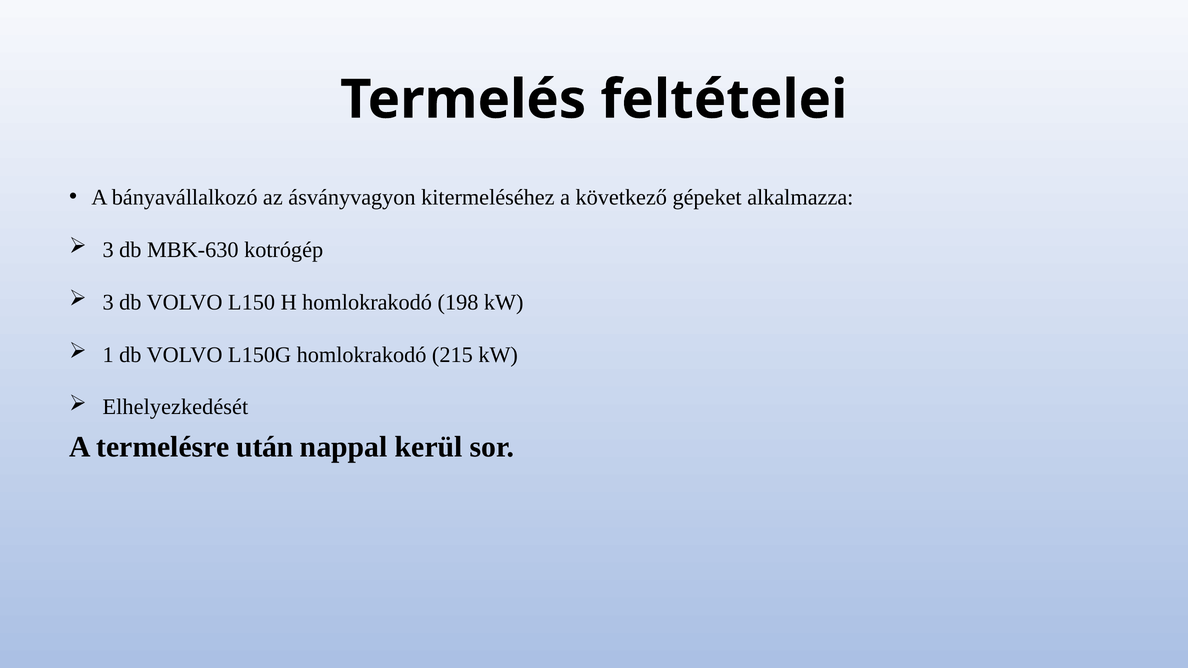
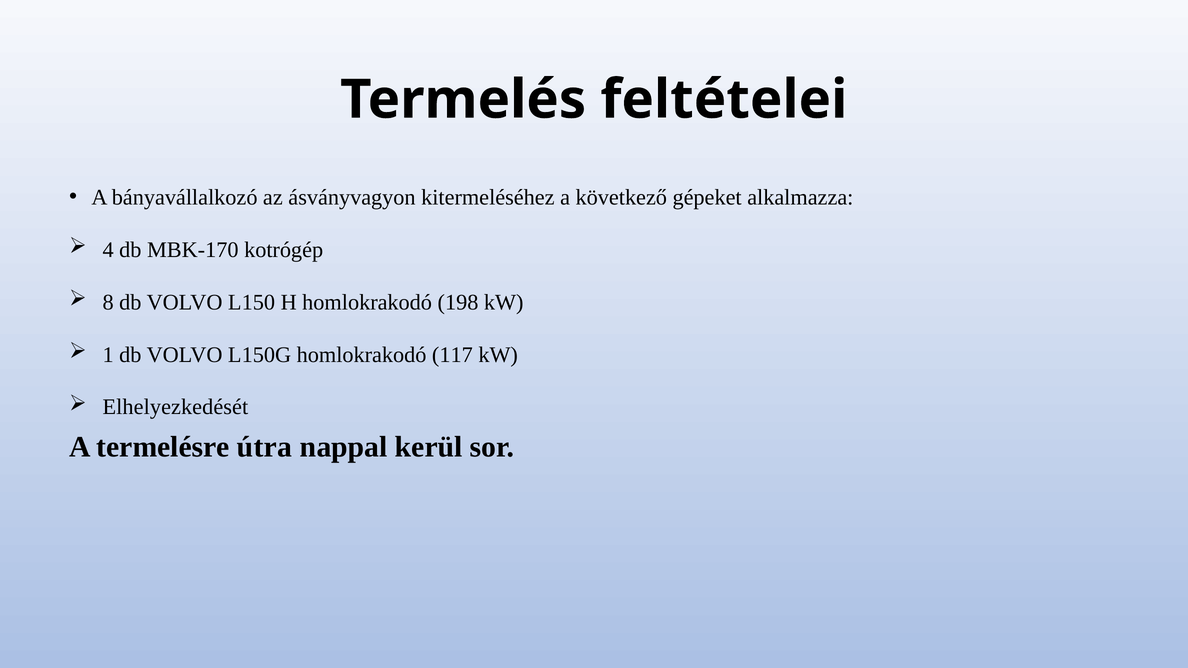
3: 3 -> 4 (108, 250)
MBK-630: MBK-630 -> MBK-170 (193, 250)
3: 3 -> 8 (108, 302)
215: 215 -> 117 (452, 355)
után: után -> útra (264, 447)
